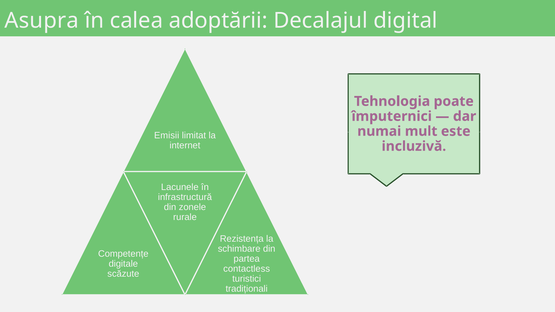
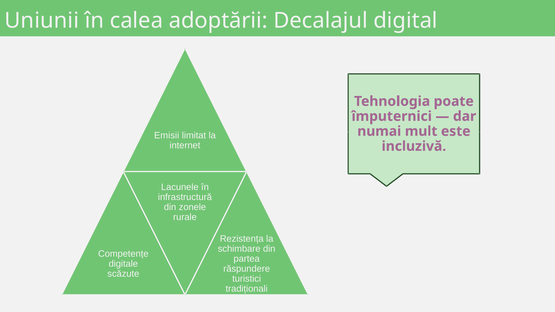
Asupra: Asupra -> Uniunii (42, 21)
contactless: contactless -> răspundere (247, 269)
